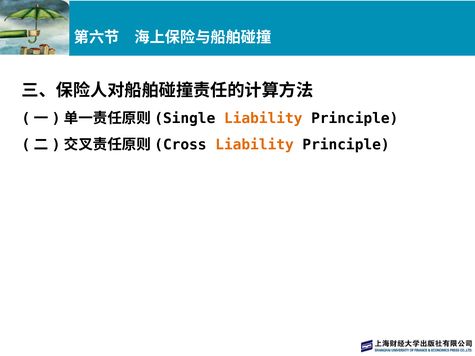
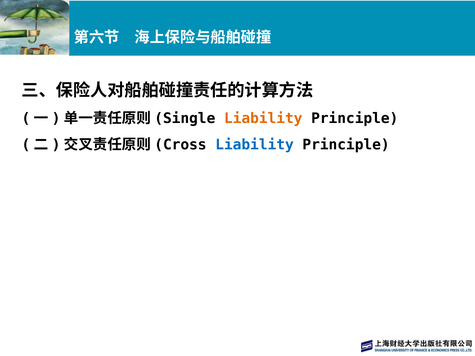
Liability colour: orange -> blue (255, 145)
